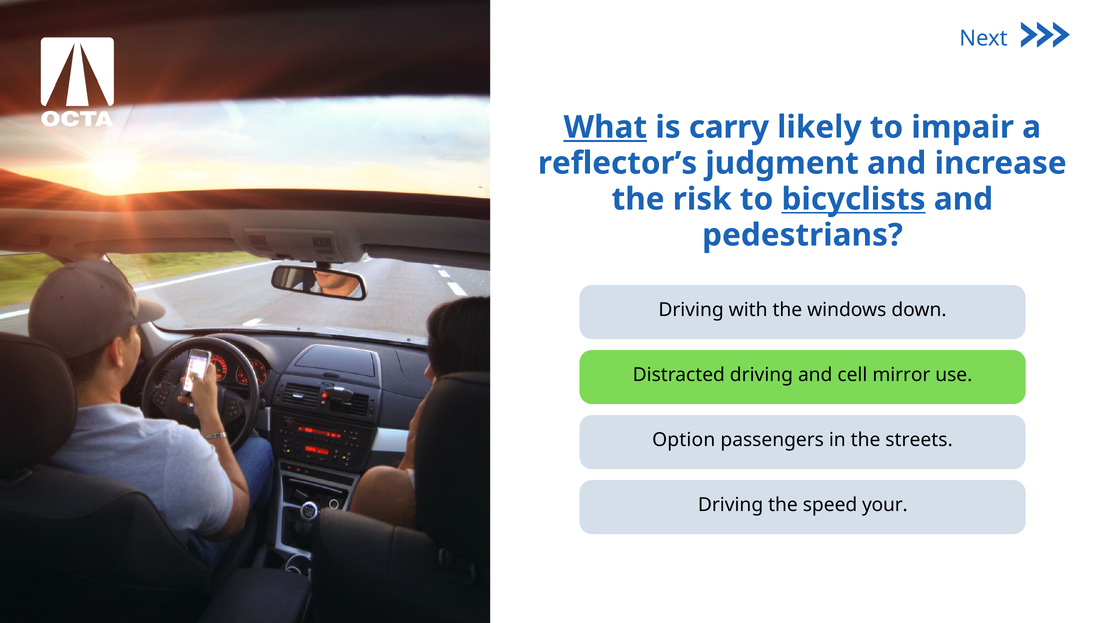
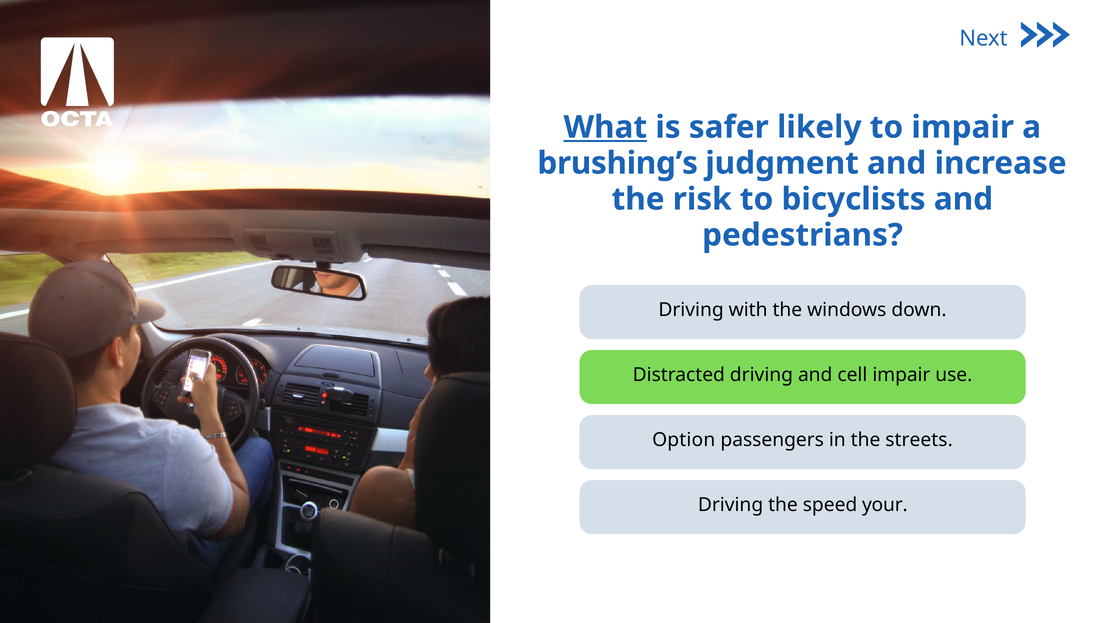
carry: carry -> safer (729, 127)
reflector’s: reflector’s -> brushing’s (618, 163)
bicyclists underline: present -> none (854, 199)
cell mirror: mirror -> impair (901, 375)
